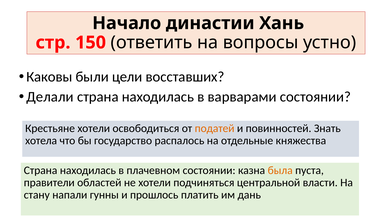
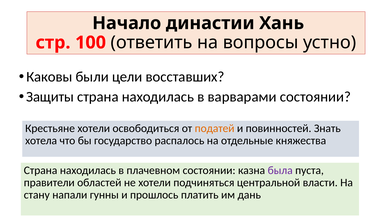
150: 150 -> 100 (91, 43)
Делали: Делали -> Защиты (50, 97)
была colour: orange -> purple (280, 171)
